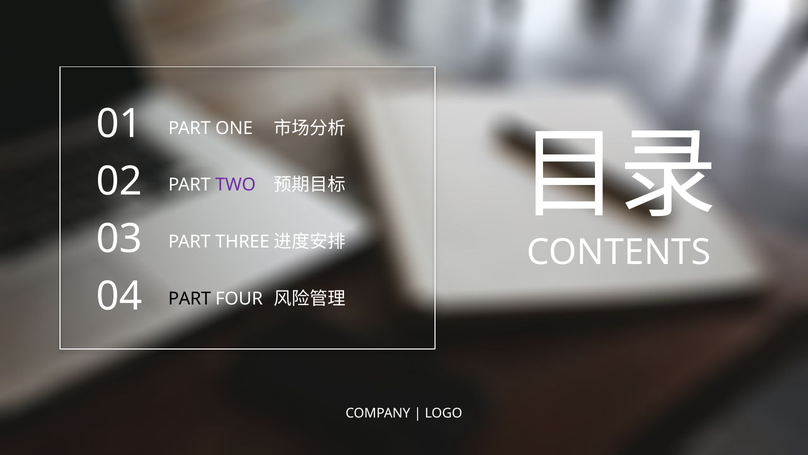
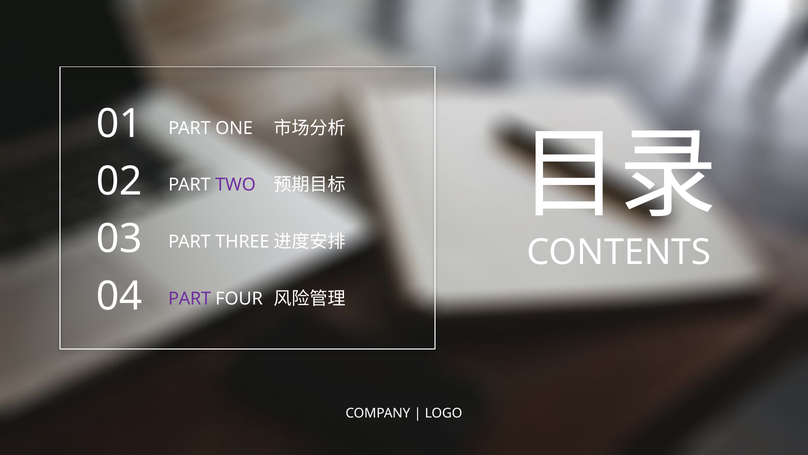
PART colour: black -> purple (190, 298)
